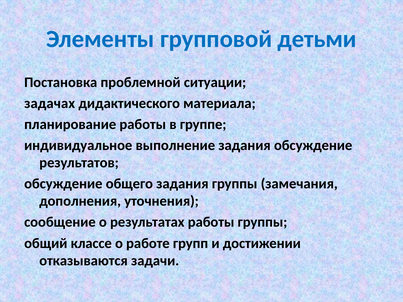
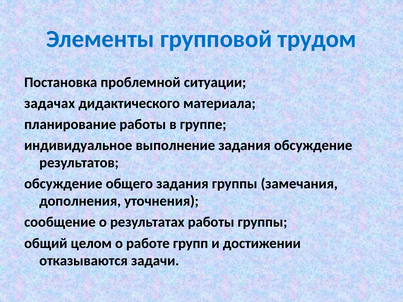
детьми: детьми -> трудом (317, 39)
классе: классе -> целом (91, 243)
